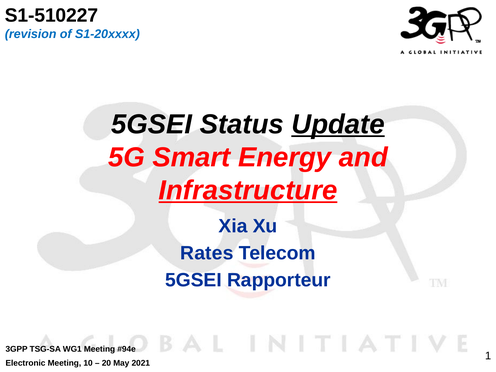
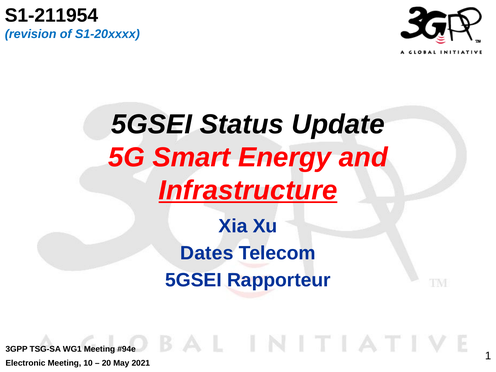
S1-510227: S1-510227 -> S1-211954 (52, 15)
Update underline: present -> none (338, 124)
Rates: Rates -> Dates (207, 253)
